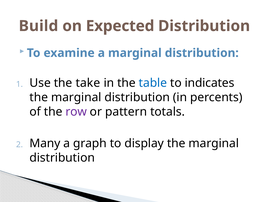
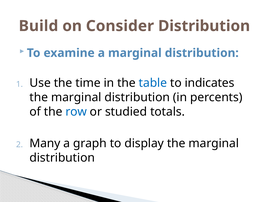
Expected: Expected -> Consider (120, 26)
take: take -> time (88, 83)
row colour: purple -> blue (76, 112)
pattern: pattern -> studied (126, 112)
